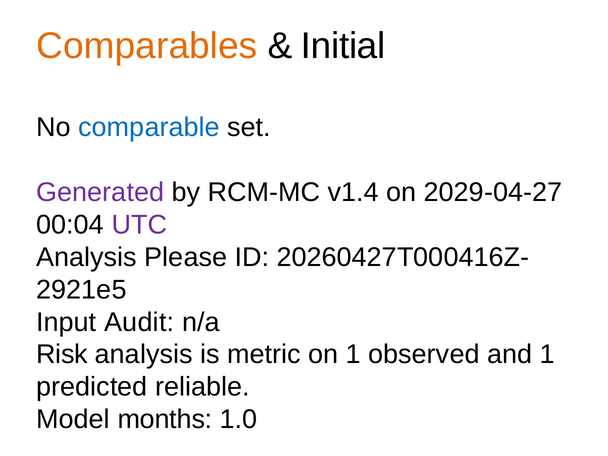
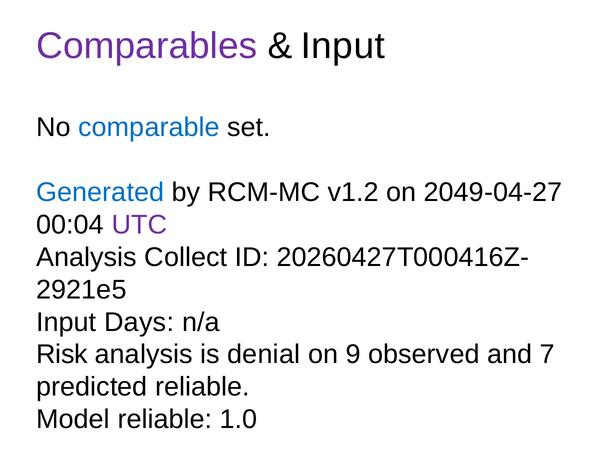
Comparables colour: orange -> purple (147, 46)
Initial: Initial -> Input (343, 46)
Generated colour: purple -> blue (100, 192)
v1.4: v1.4 -> v1.2 (353, 192)
2029-04-27: 2029-04-27 -> 2049-04-27 (493, 192)
Please: Please -> Collect (186, 257)
Audit: Audit -> Days (139, 322)
metric: metric -> denial (264, 355)
on 1: 1 -> 9 (353, 355)
and 1: 1 -> 7 (547, 355)
Model months: months -> reliable (165, 419)
